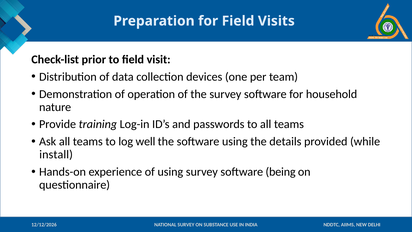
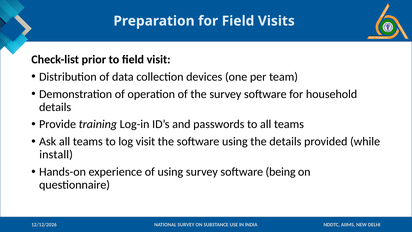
nature: nature -> details (55, 107)
log well: well -> visit (145, 141)
